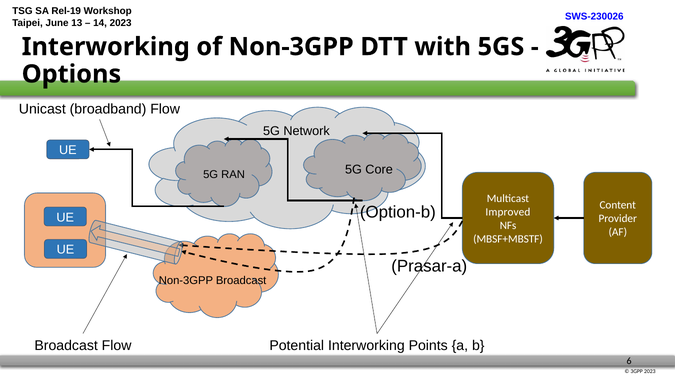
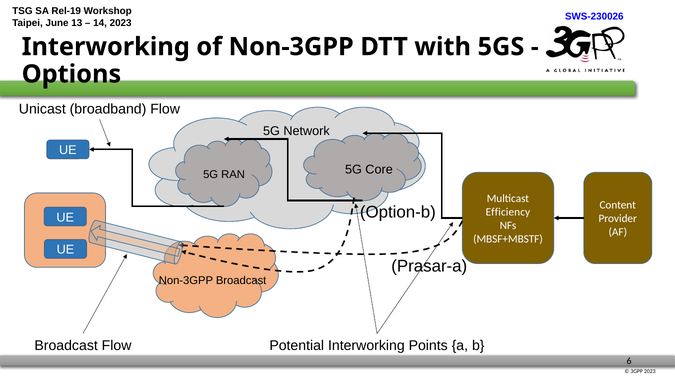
Improved: Improved -> Efficiency (508, 212)
